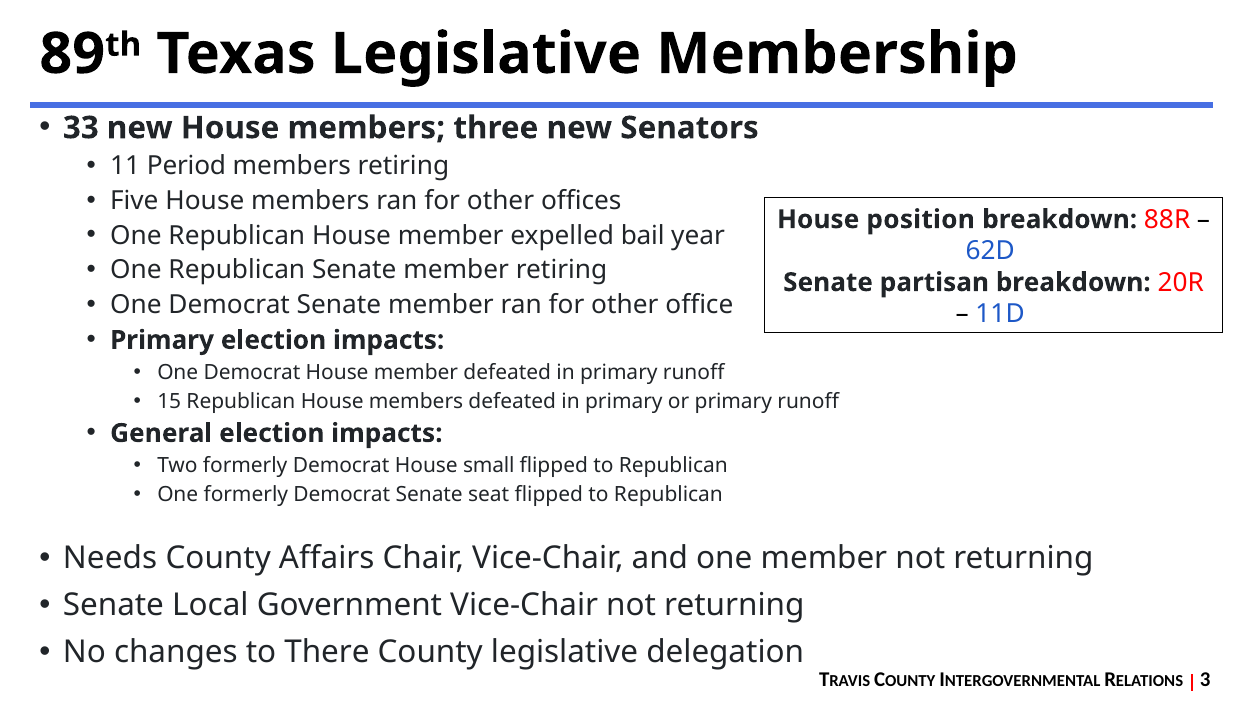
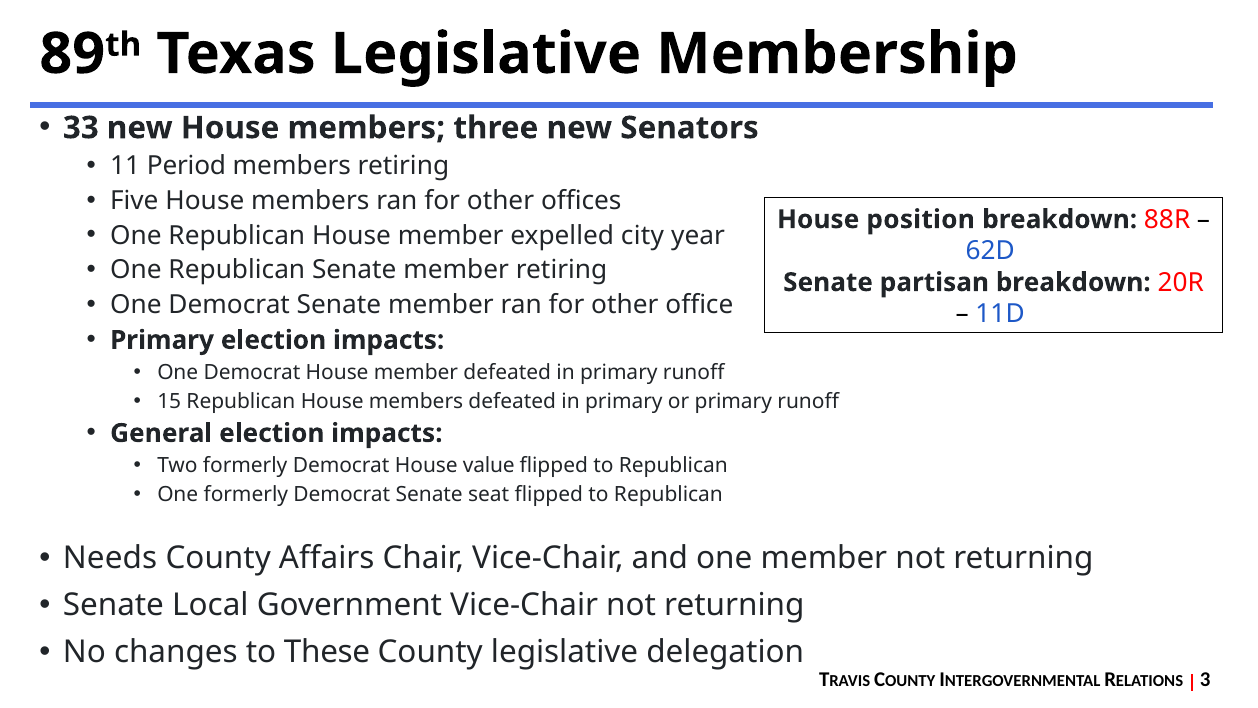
bail: bail -> city (642, 235)
small: small -> value (489, 465)
There: There -> These (327, 652)
